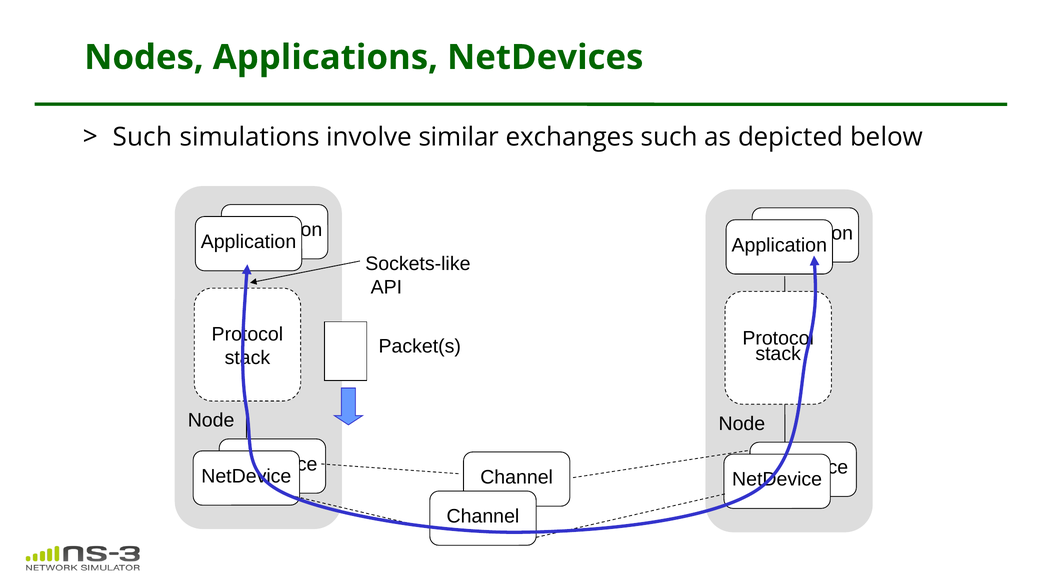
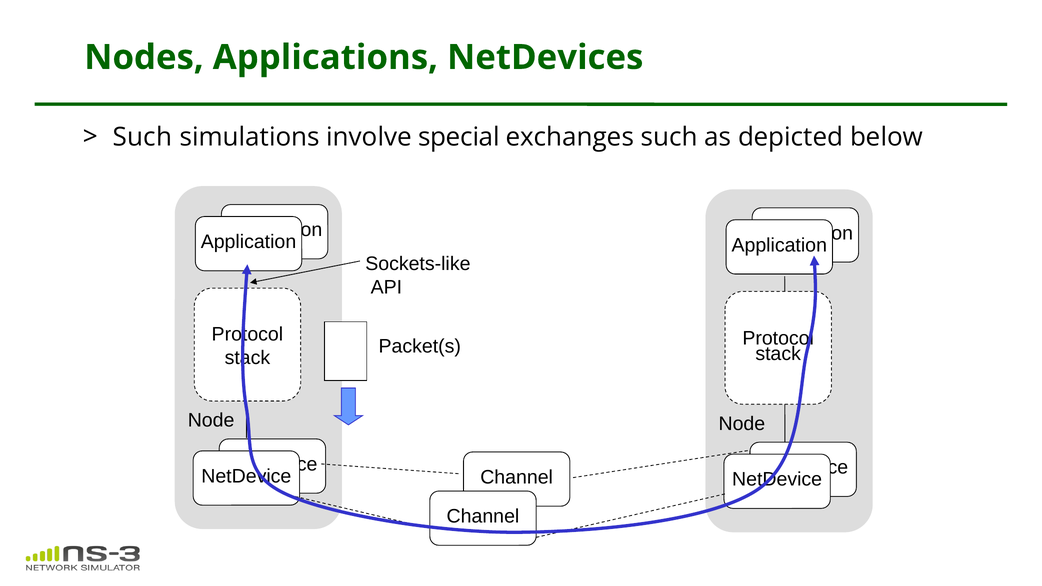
similar: similar -> special (459, 137)
